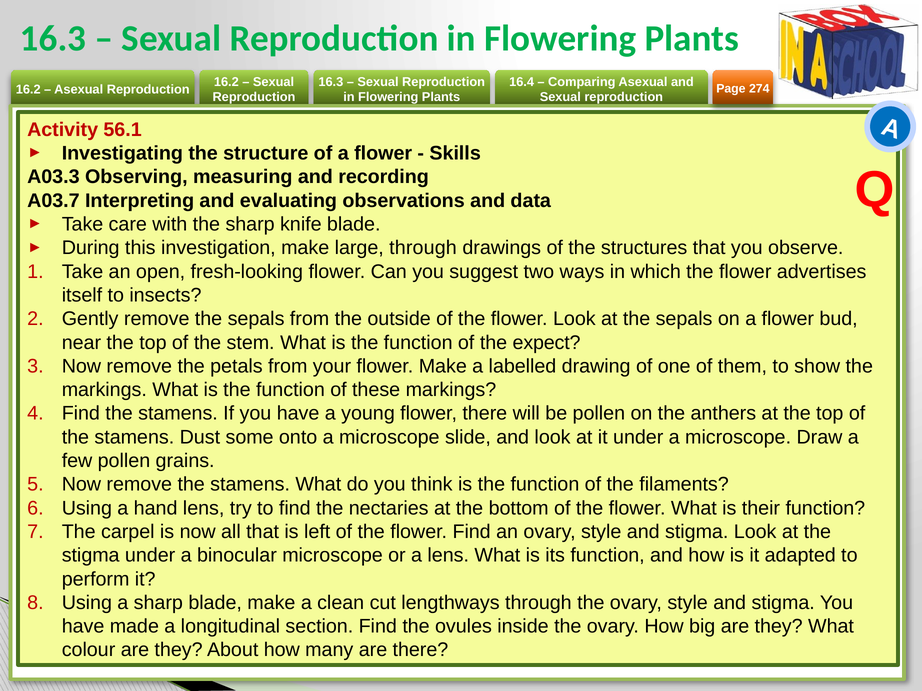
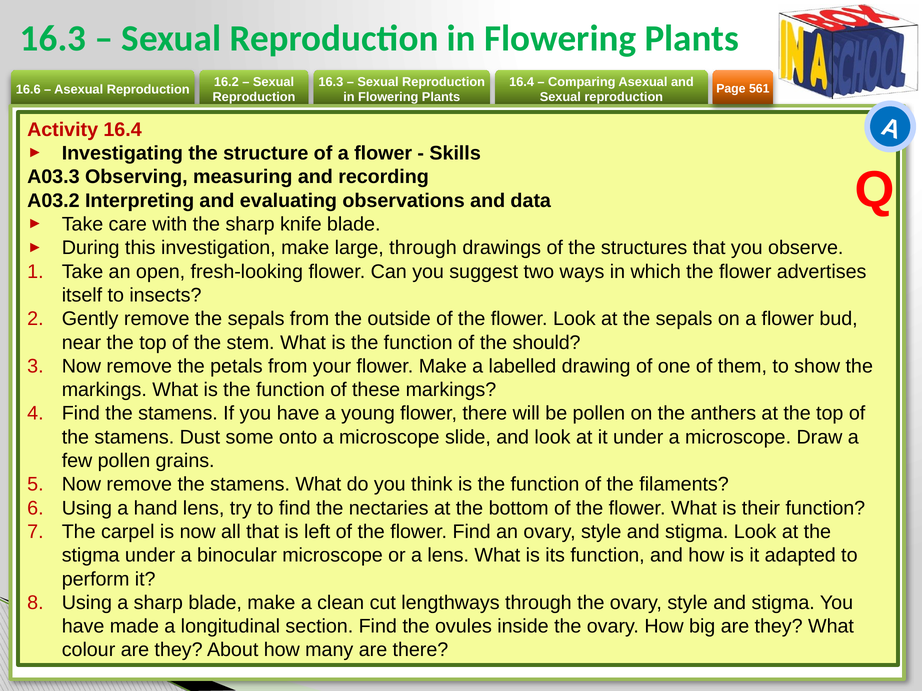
274: 274 -> 561 (759, 89)
16.2: 16.2 -> 16.6 (28, 90)
Activity 56.1: 56.1 -> 16.4 (123, 130)
A03.7: A03.7 -> A03.2 (53, 201)
expect: expect -> should (547, 343)
